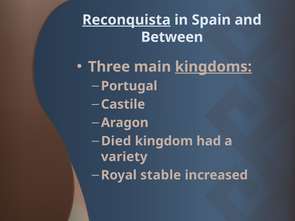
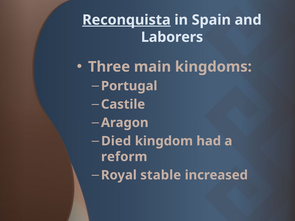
Between: Between -> Laborers (172, 37)
kingdoms underline: present -> none (213, 67)
variety: variety -> reform (124, 157)
